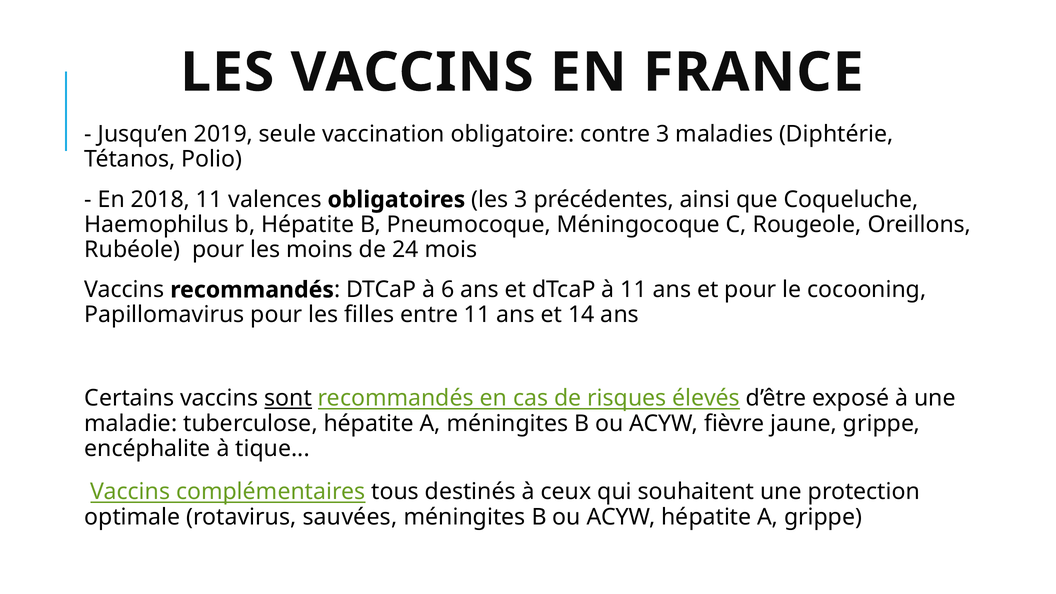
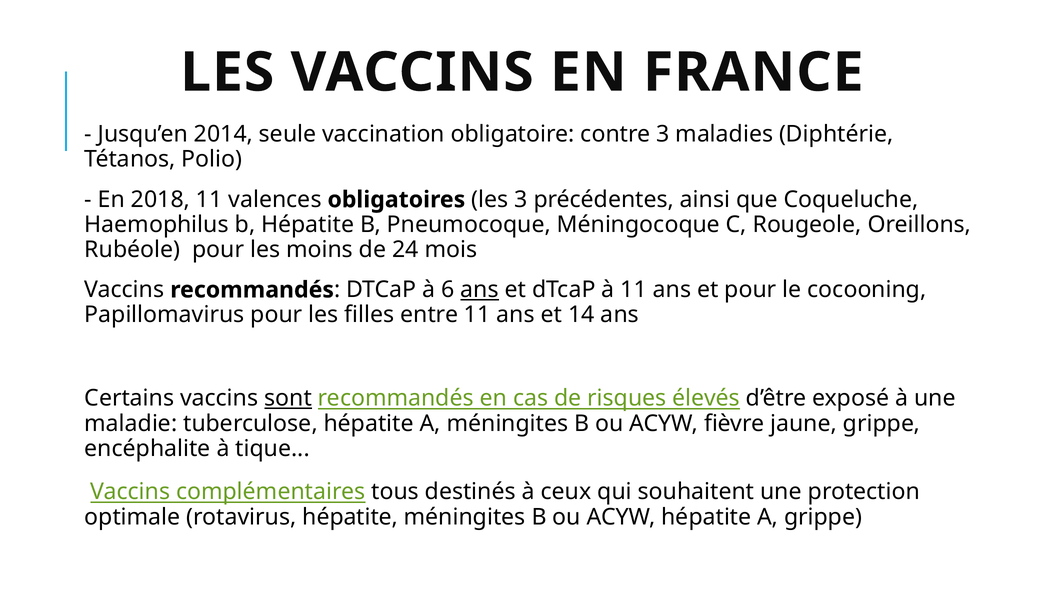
2019: 2019 -> 2014 (223, 134)
ans underline: none -> present (480, 290)
rotavirus sauvées: sauvées -> hépatite (350, 517)
